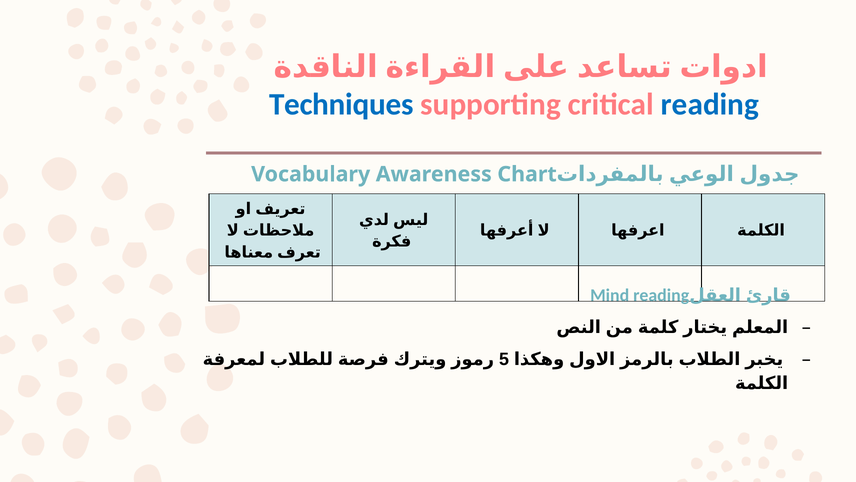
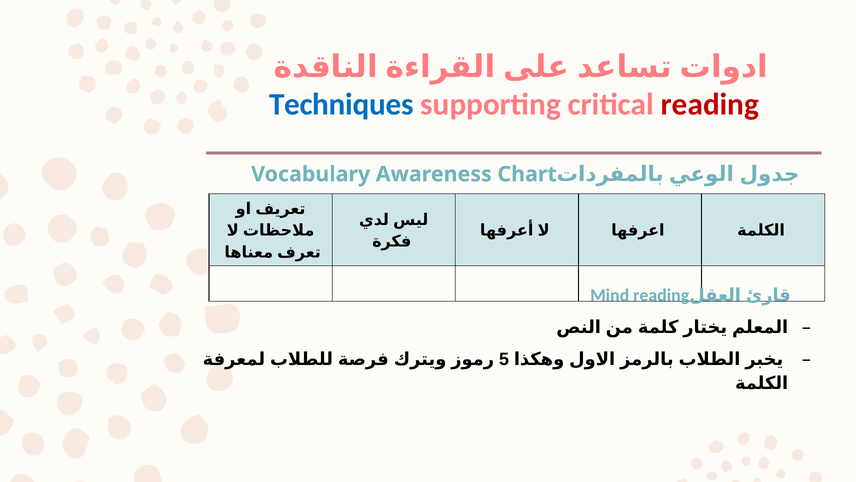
reading colour: blue -> red (710, 104)
